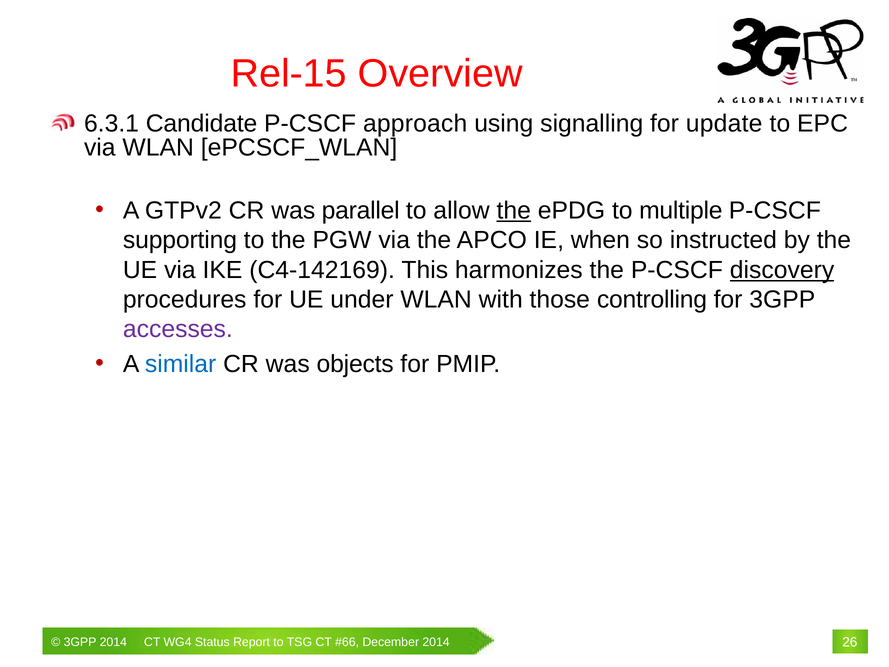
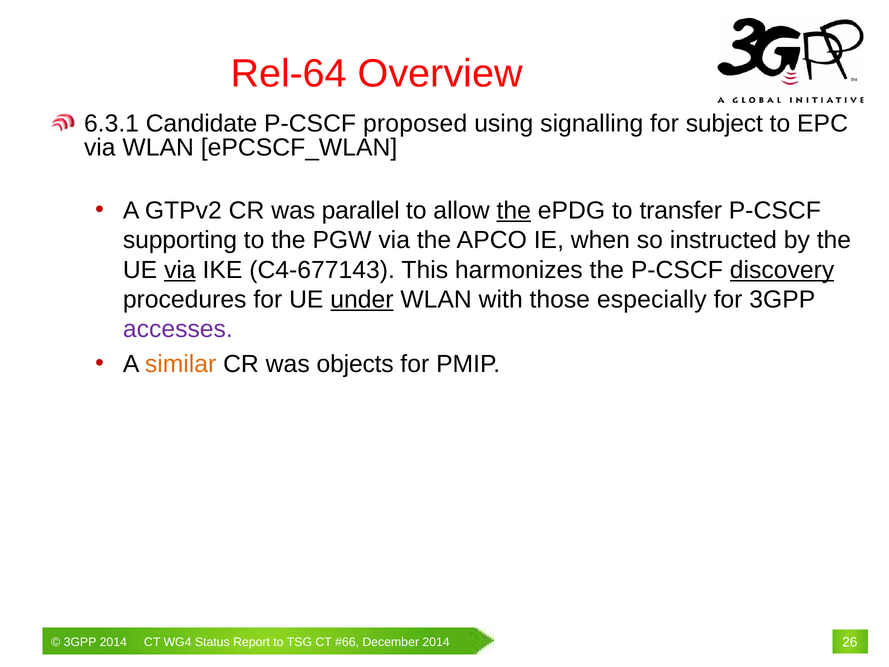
Rel-15: Rel-15 -> Rel-64 (289, 74)
approach: approach -> proposed (415, 124)
update: update -> subject (724, 124)
multiple: multiple -> transfer (681, 211)
via underline: none -> present (180, 270)
C4-142169: C4-142169 -> C4-677143 (322, 270)
under underline: none -> present (362, 299)
controlling: controlling -> especially (652, 299)
similar colour: blue -> orange (181, 364)
